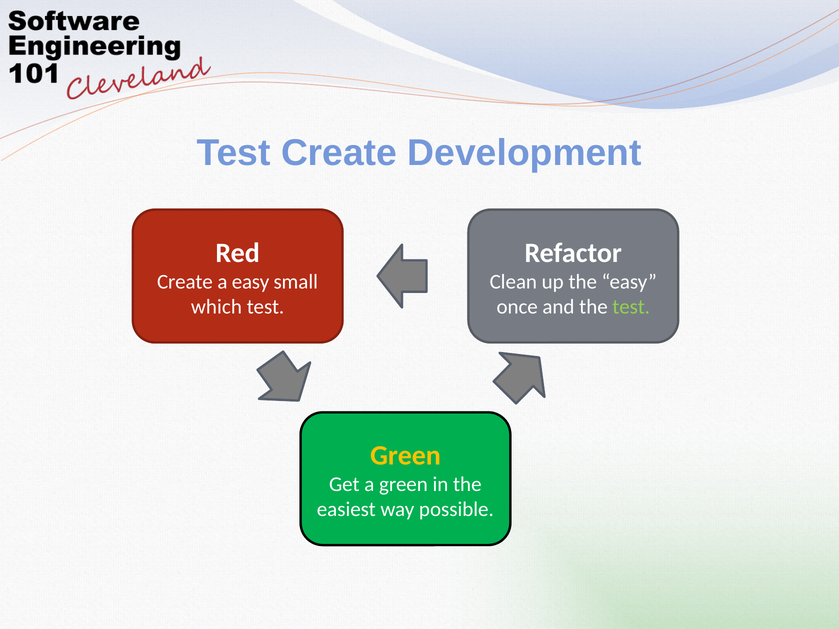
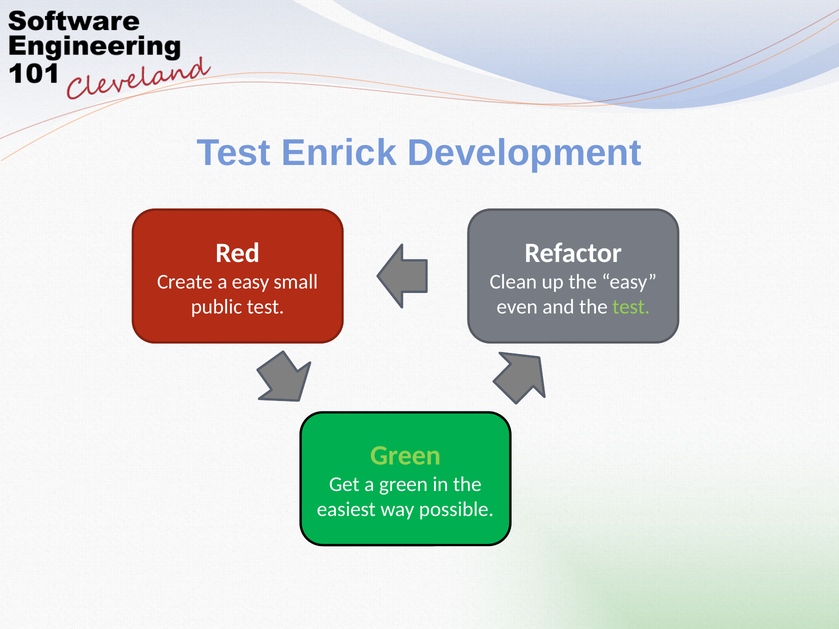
Test Create: Create -> Enrick (339, 153)
which: which -> public (217, 307)
once: once -> even (517, 307)
Green colour: yellow -> light green (406, 456)
